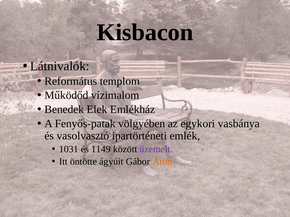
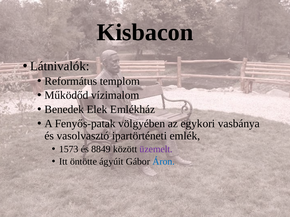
1031: 1031 -> 1573 (69, 149)
1149: 1149 -> 8849 (101, 149)
Áron colour: orange -> blue (164, 162)
